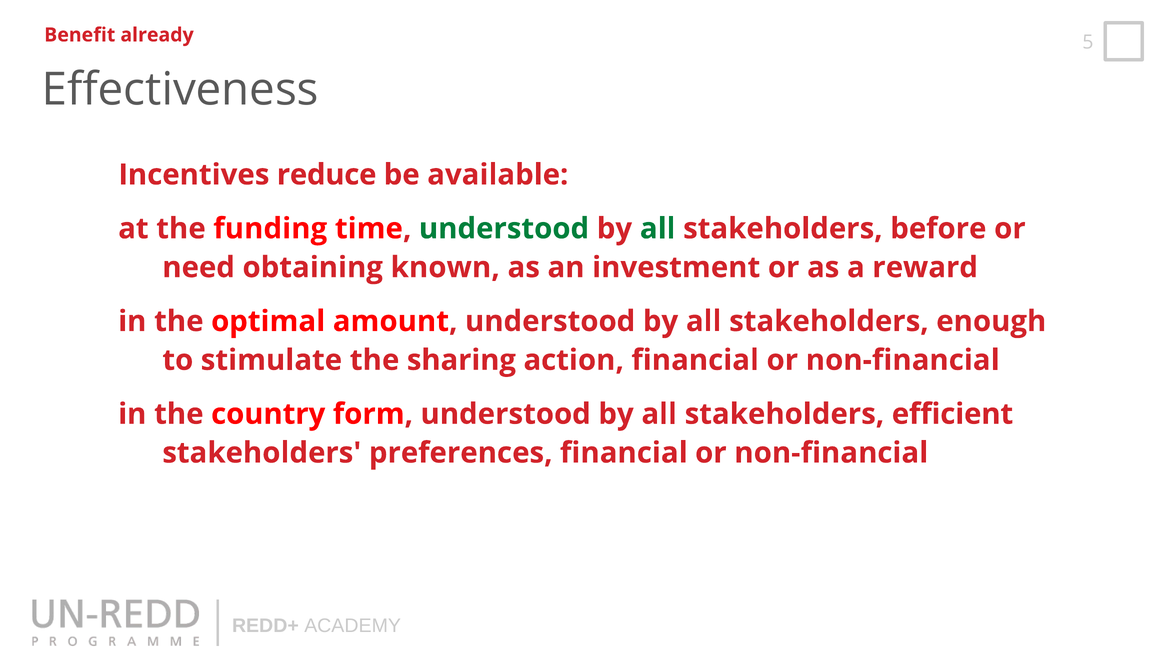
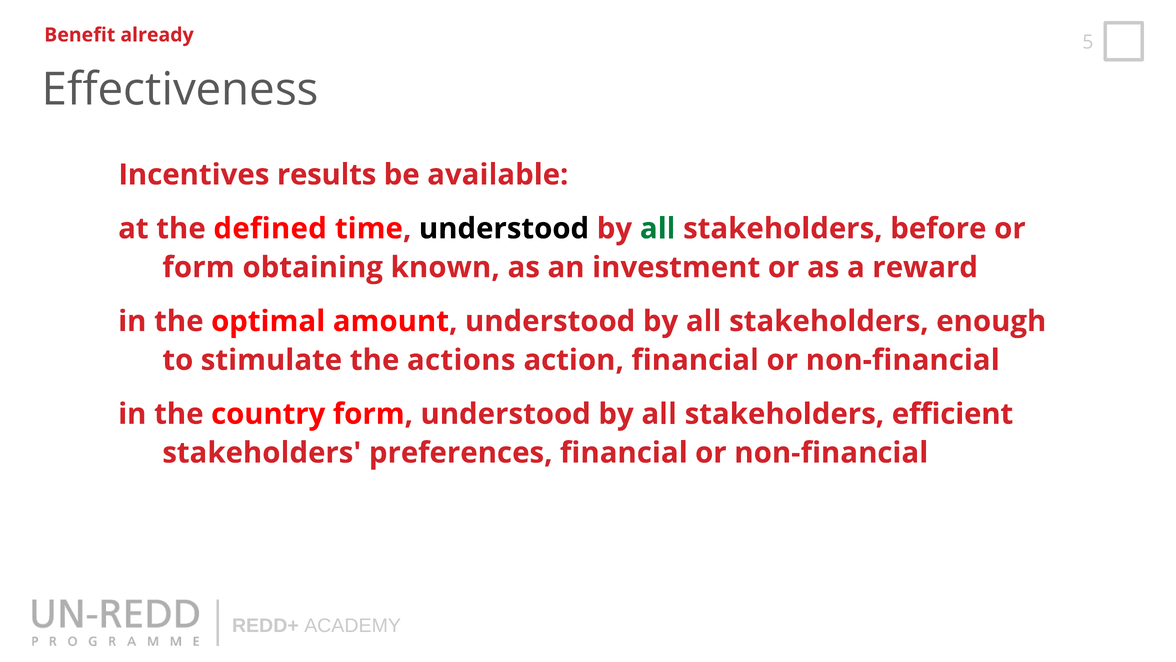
reduce: reduce -> results (327, 175)
funding: funding -> defined (270, 228)
understood colour: green -> black (504, 228)
need: need -> form (198, 267)
sharing: sharing -> actions (461, 360)
